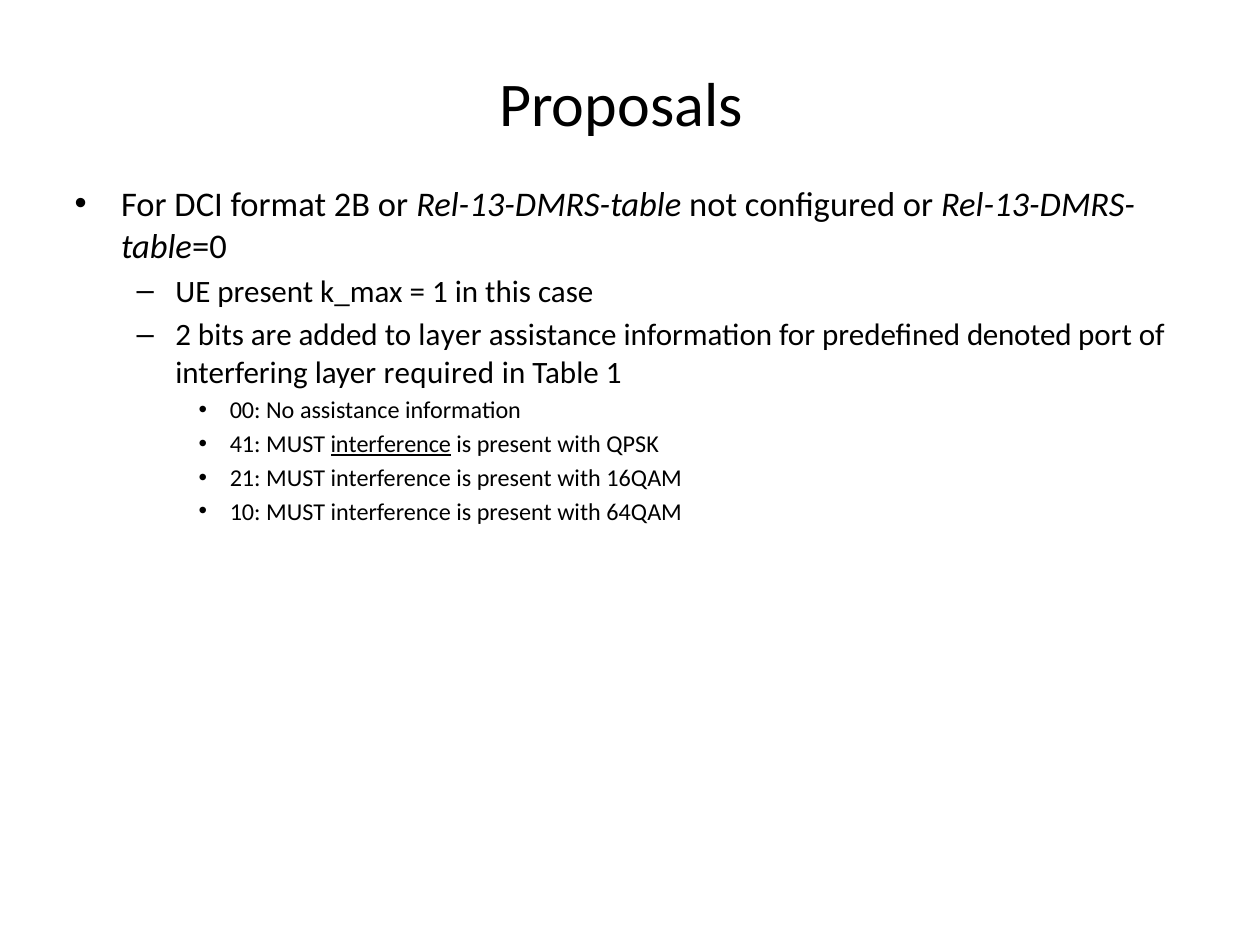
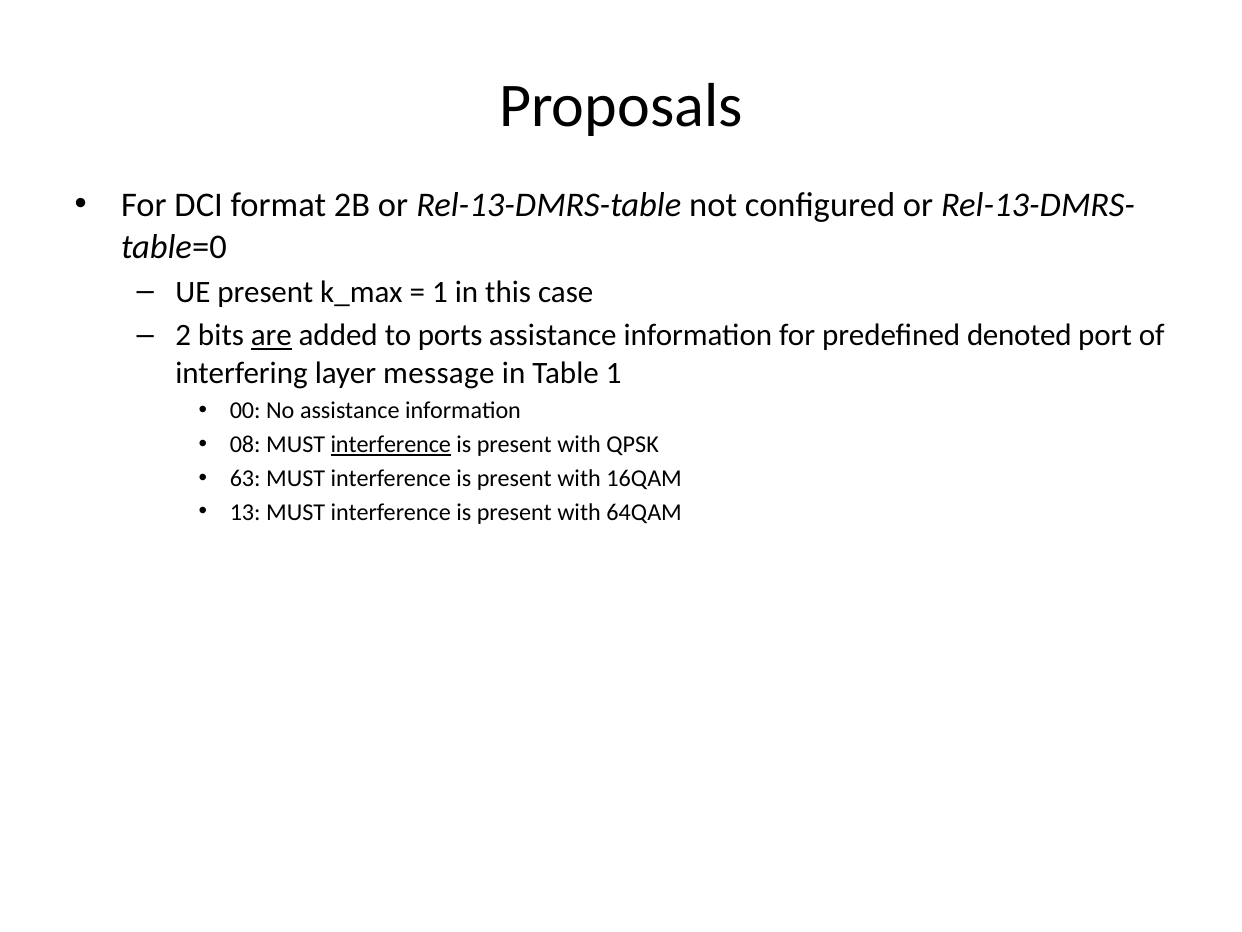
are underline: none -> present (271, 336)
to layer: layer -> ports (450, 336)
required: required -> message (439, 373)
41: 41 -> 08 (245, 444)
21: 21 -> 63 (245, 478)
10: 10 -> 13 (245, 512)
